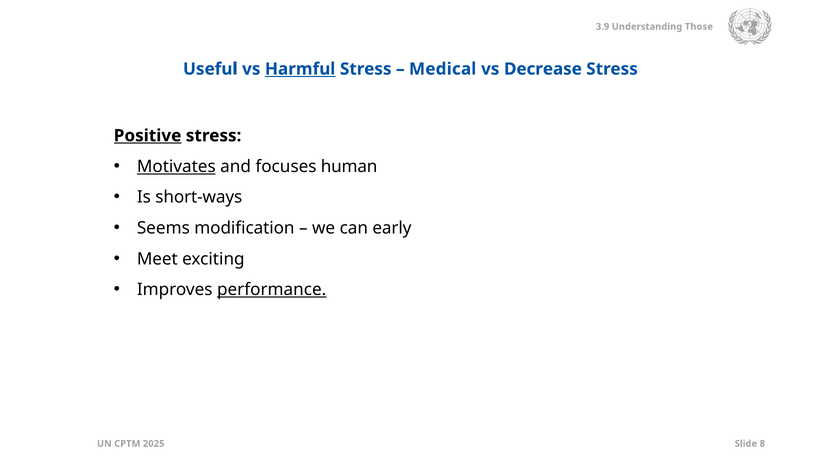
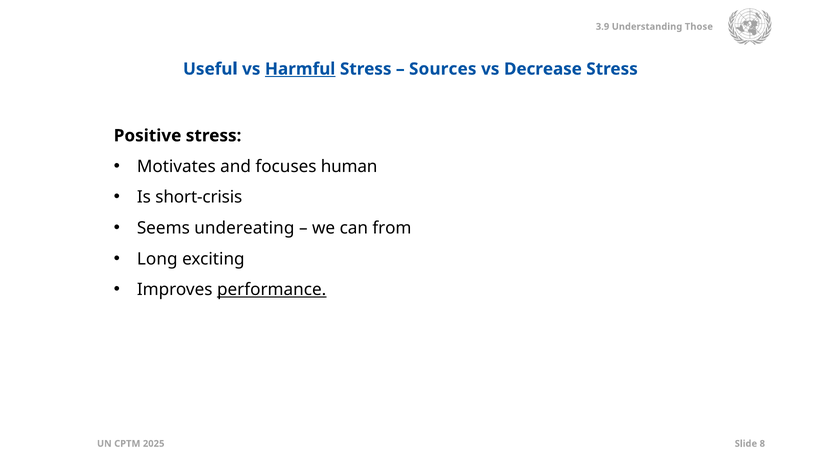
Medical: Medical -> Sources (443, 69)
Positive underline: present -> none (148, 136)
Motivates underline: present -> none (176, 166)
short-ways: short-ways -> short-crisis (199, 197)
modification: modification -> undereating (244, 228)
early: early -> from (392, 228)
Meet: Meet -> Long (157, 259)
